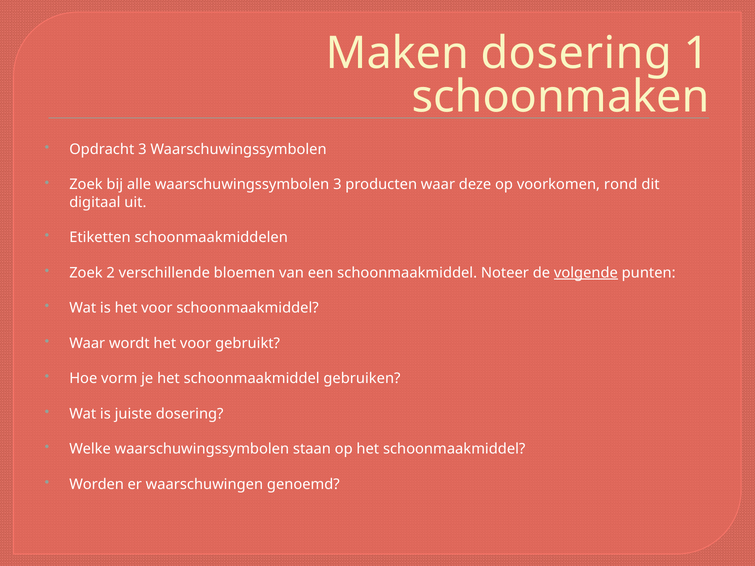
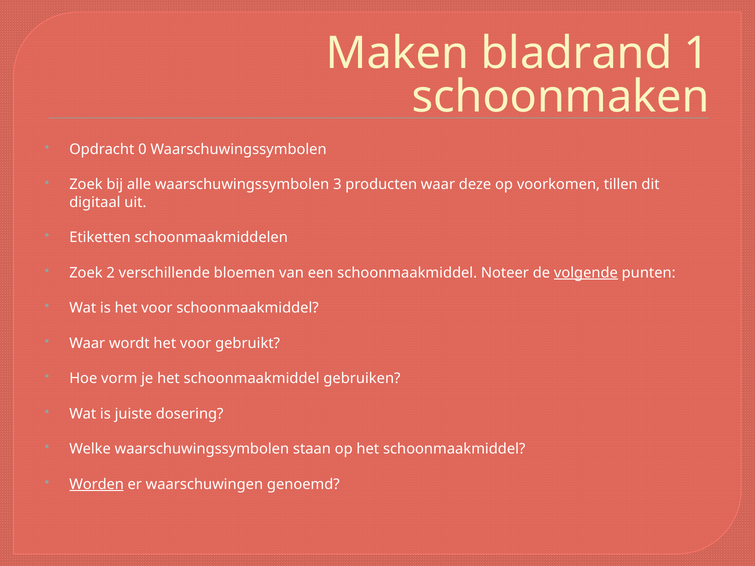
Maken dosering: dosering -> bladrand (577, 53)
Opdracht 3: 3 -> 0 (142, 149)
rond: rond -> tillen (621, 185)
Worden underline: none -> present (97, 484)
